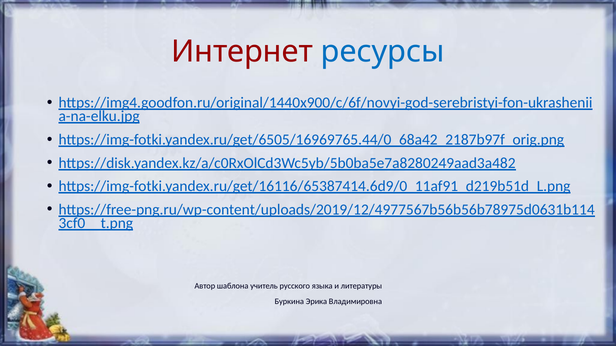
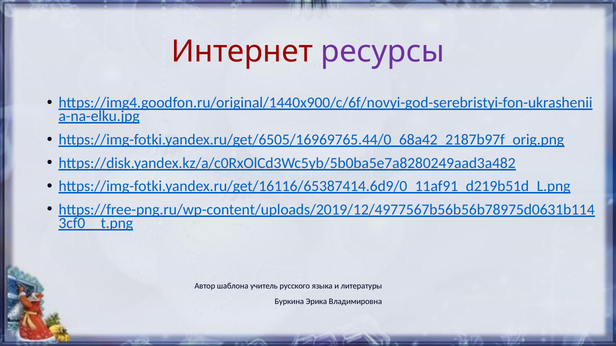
ресурсы colour: blue -> purple (383, 52)
